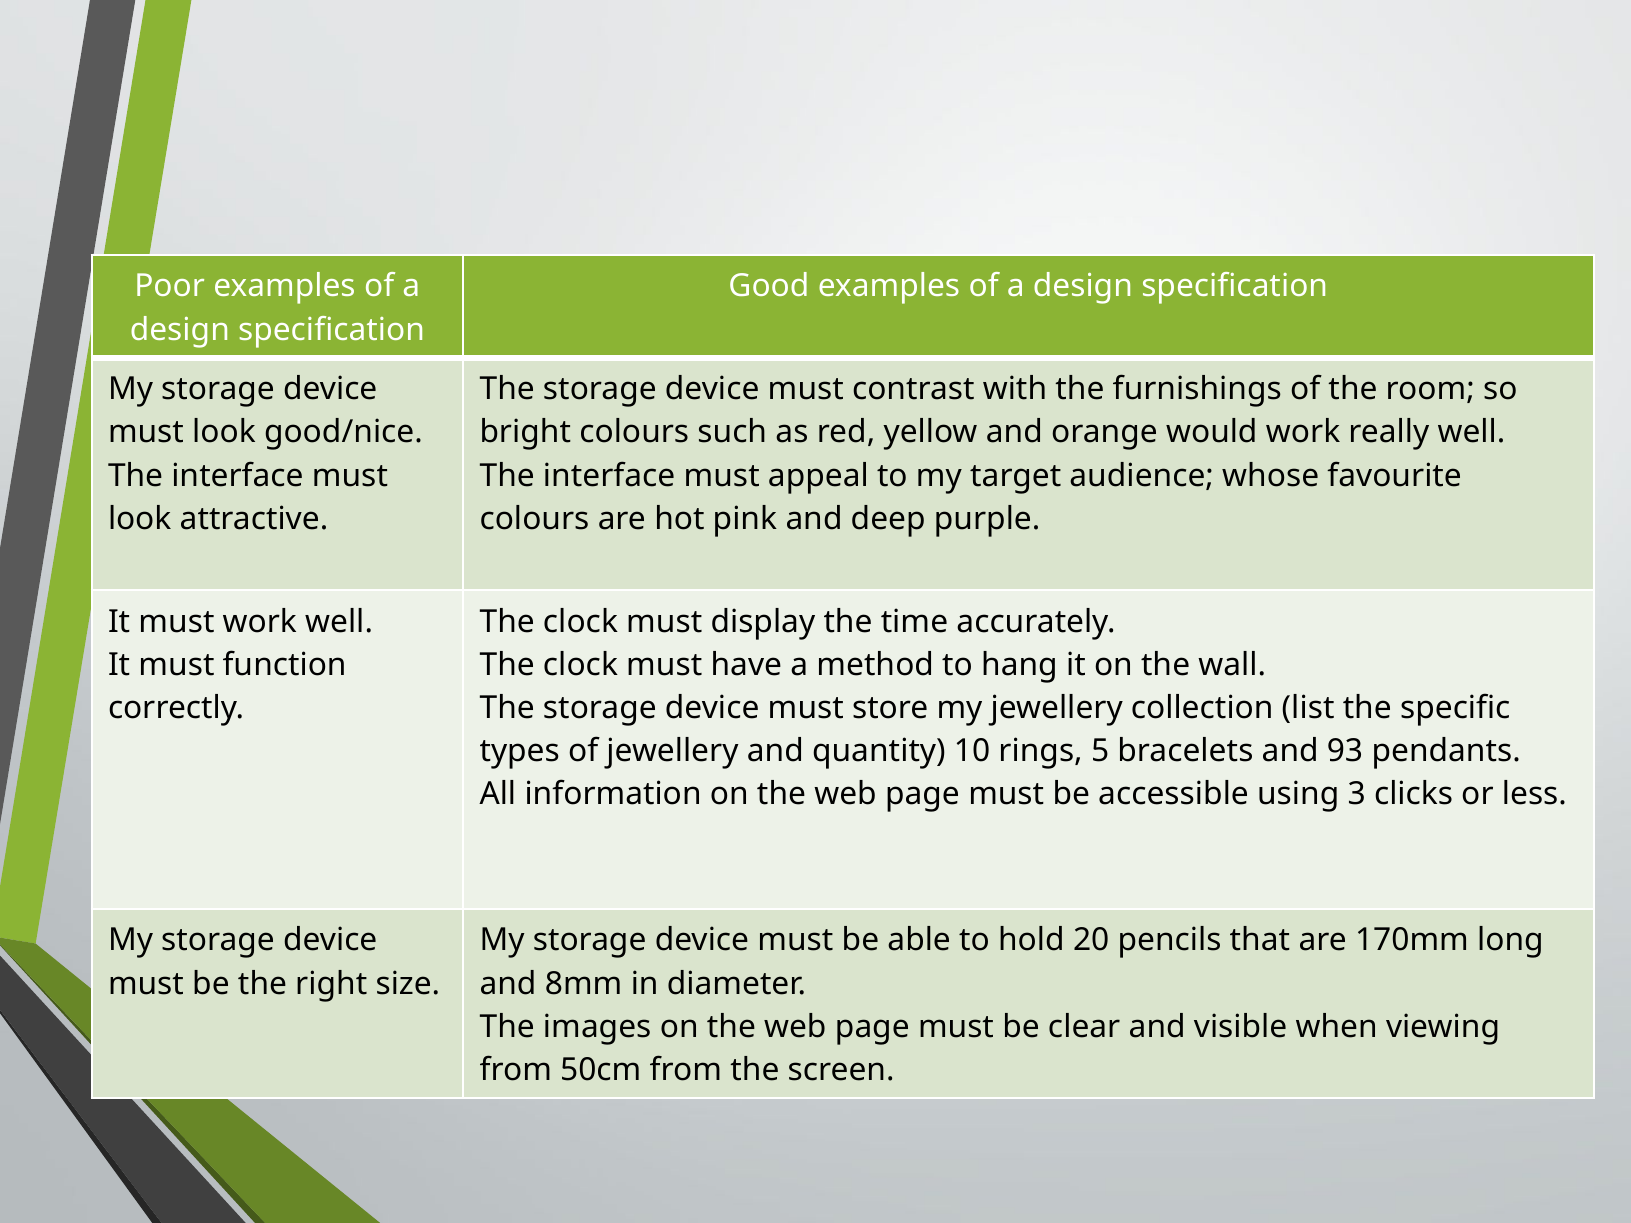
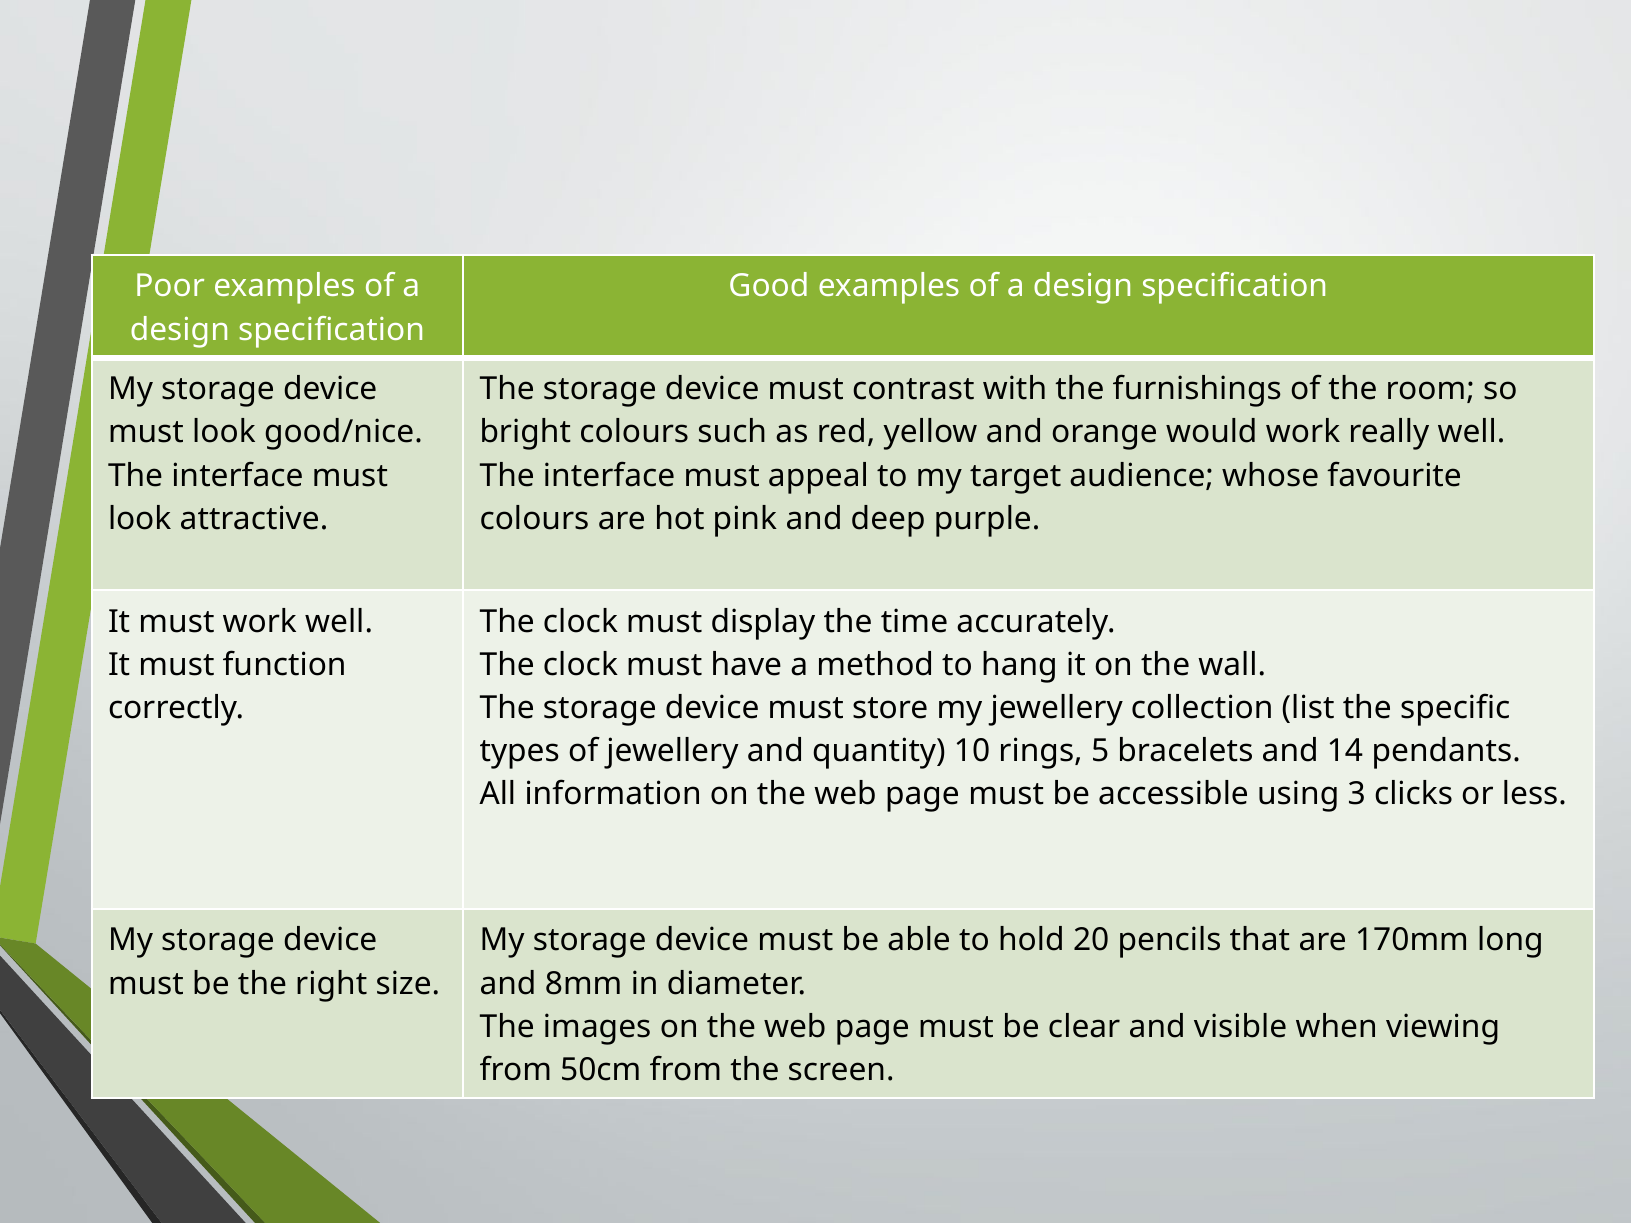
93: 93 -> 14 (1345, 751)
